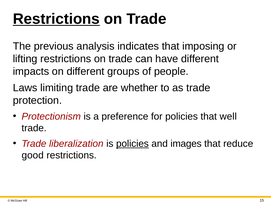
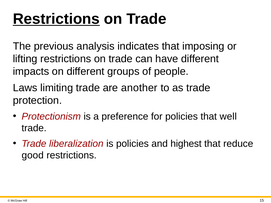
whether: whether -> another (139, 88)
policies underline: present -> none (132, 144)
images: images -> highest (186, 144)
